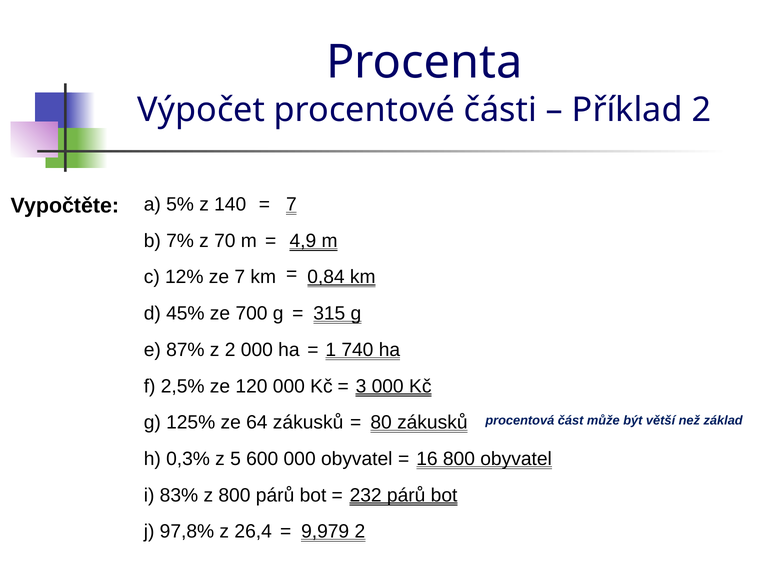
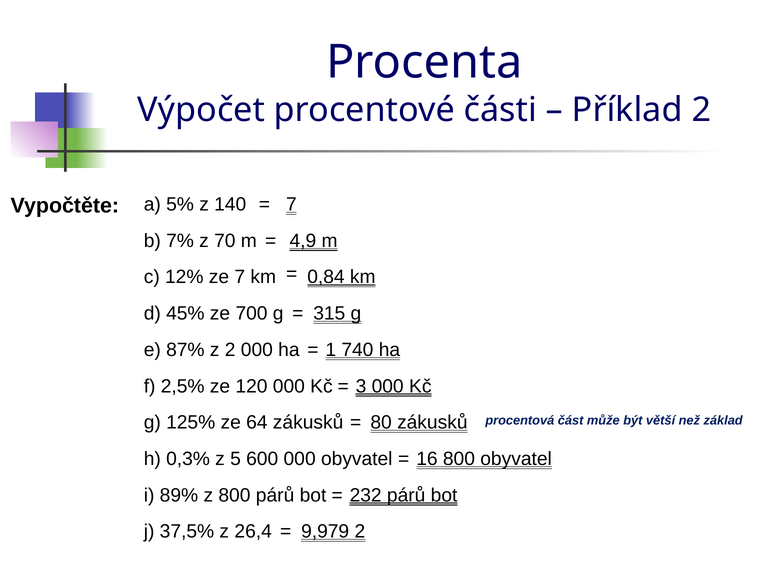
83%: 83% -> 89% (179, 495)
97,8%: 97,8% -> 37,5% (187, 531)
